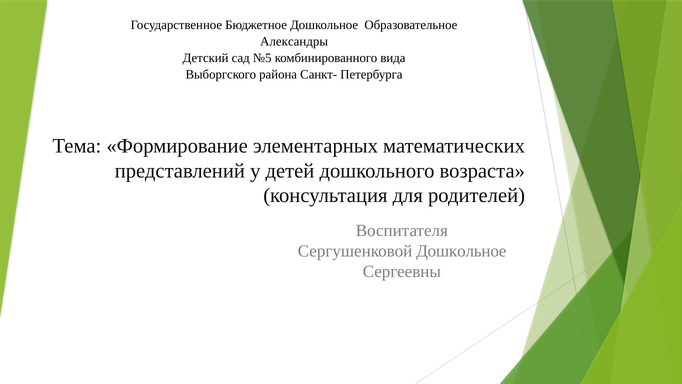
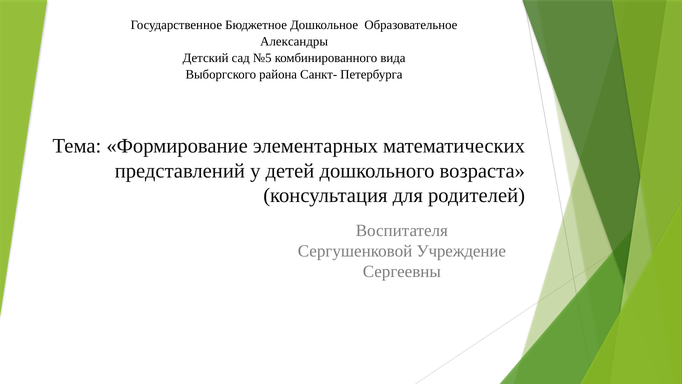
Сергушенковой Дошкольное: Дошкольное -> Учреждение (461, 251)
